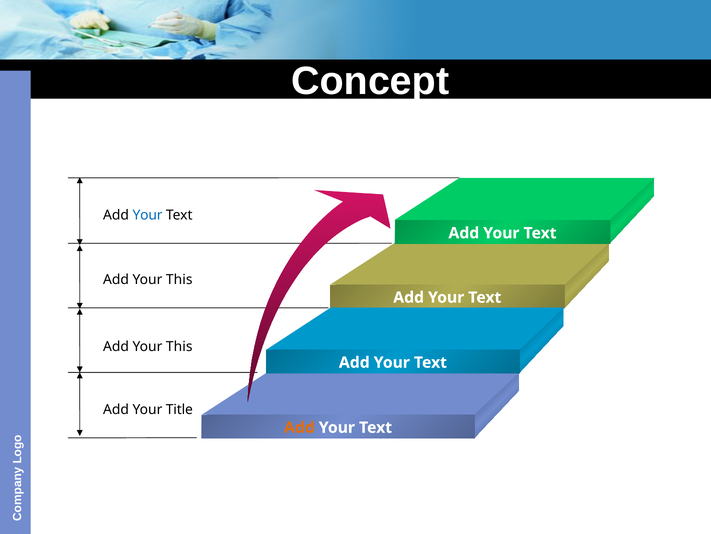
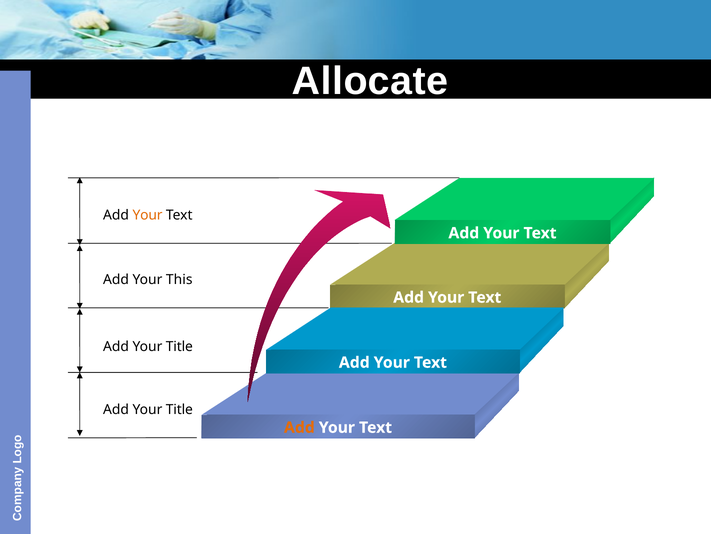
Concept: Concept -> Allocate (370, 81)
Your colour: blue -> orange (148, 215)
This: This -> Title (179, 346)
